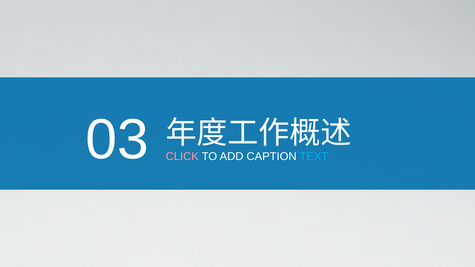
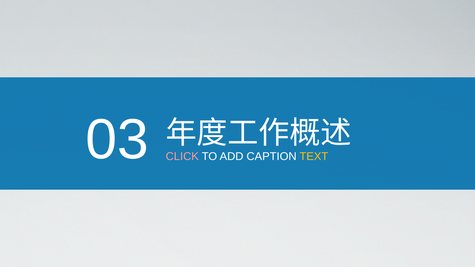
TEXT colour: light blue -> yellow (314, 156)
